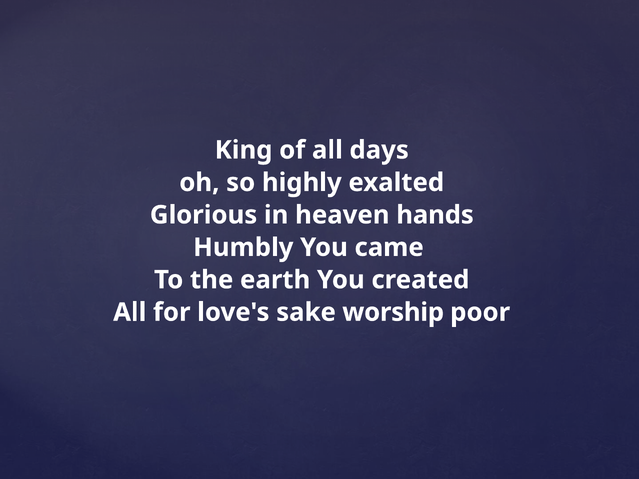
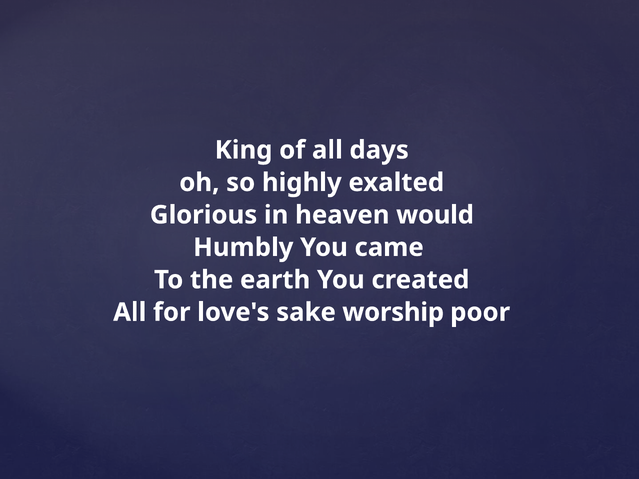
hands: hands -> would (435, 215)
